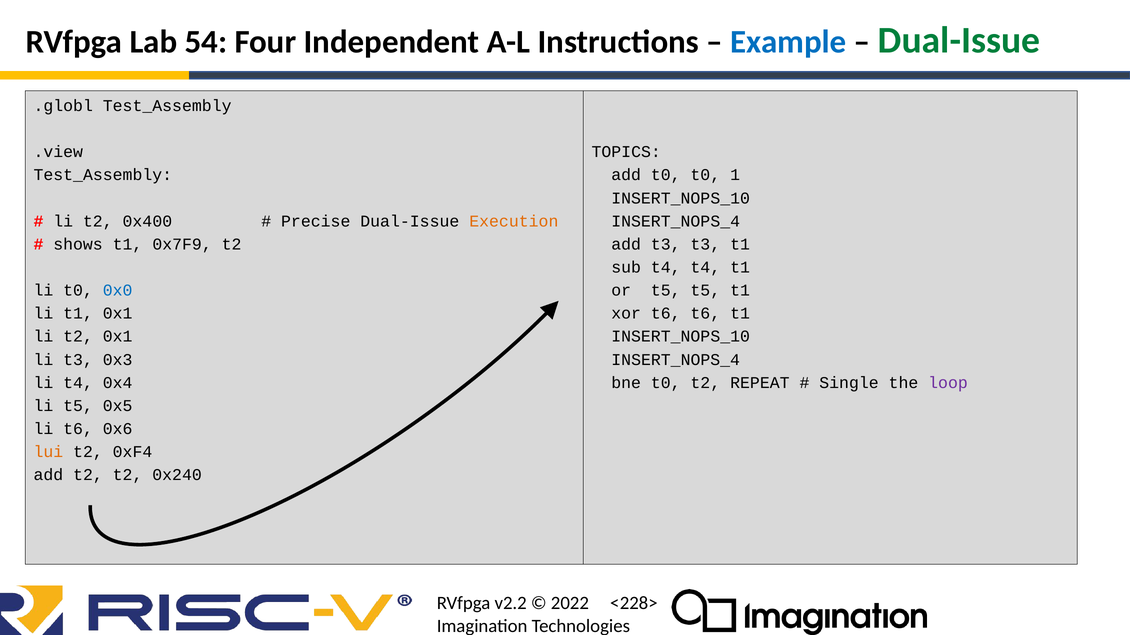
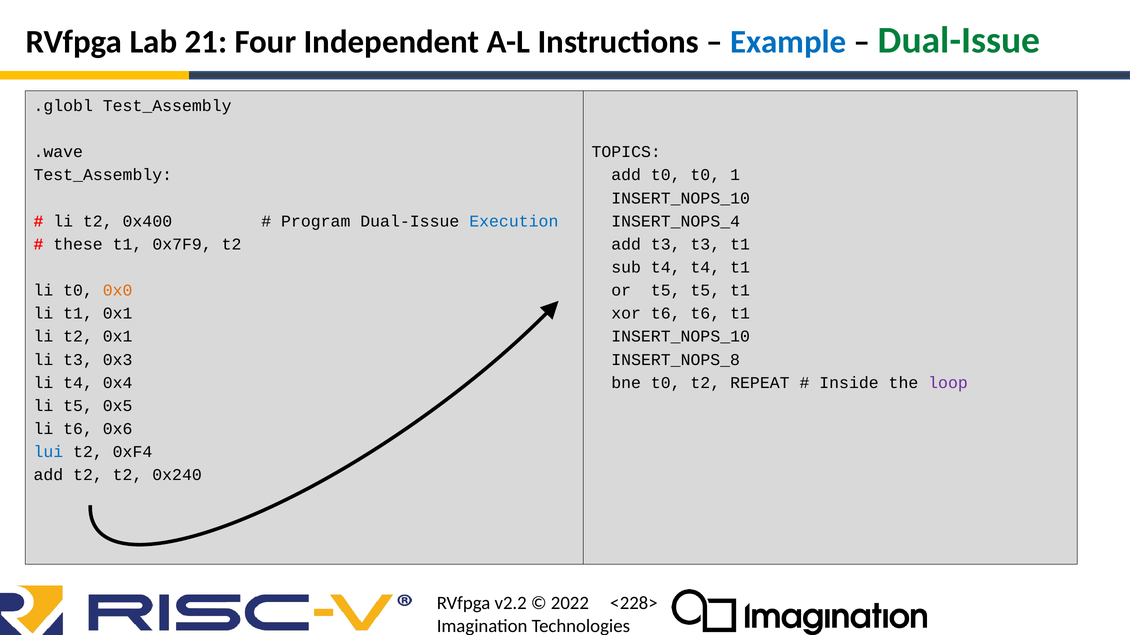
54: 54 -> 21 (206, 42)
.view: .view -> .wave (58, 152)
Precise: Precise -> Program (316, 221)
Execution colour: orange -> blue (514, 221)
shows: shows -> these (78, 245)
0x0 colour: blue -> orange (118, 291)
INSERT_NOPS_4: INSERT_NOPS_4 -> INSERT_NOPS_8 (676, 360)
Single: Single -> Inside (849, 383)
lui colour: orange -> blue (48, 452)
